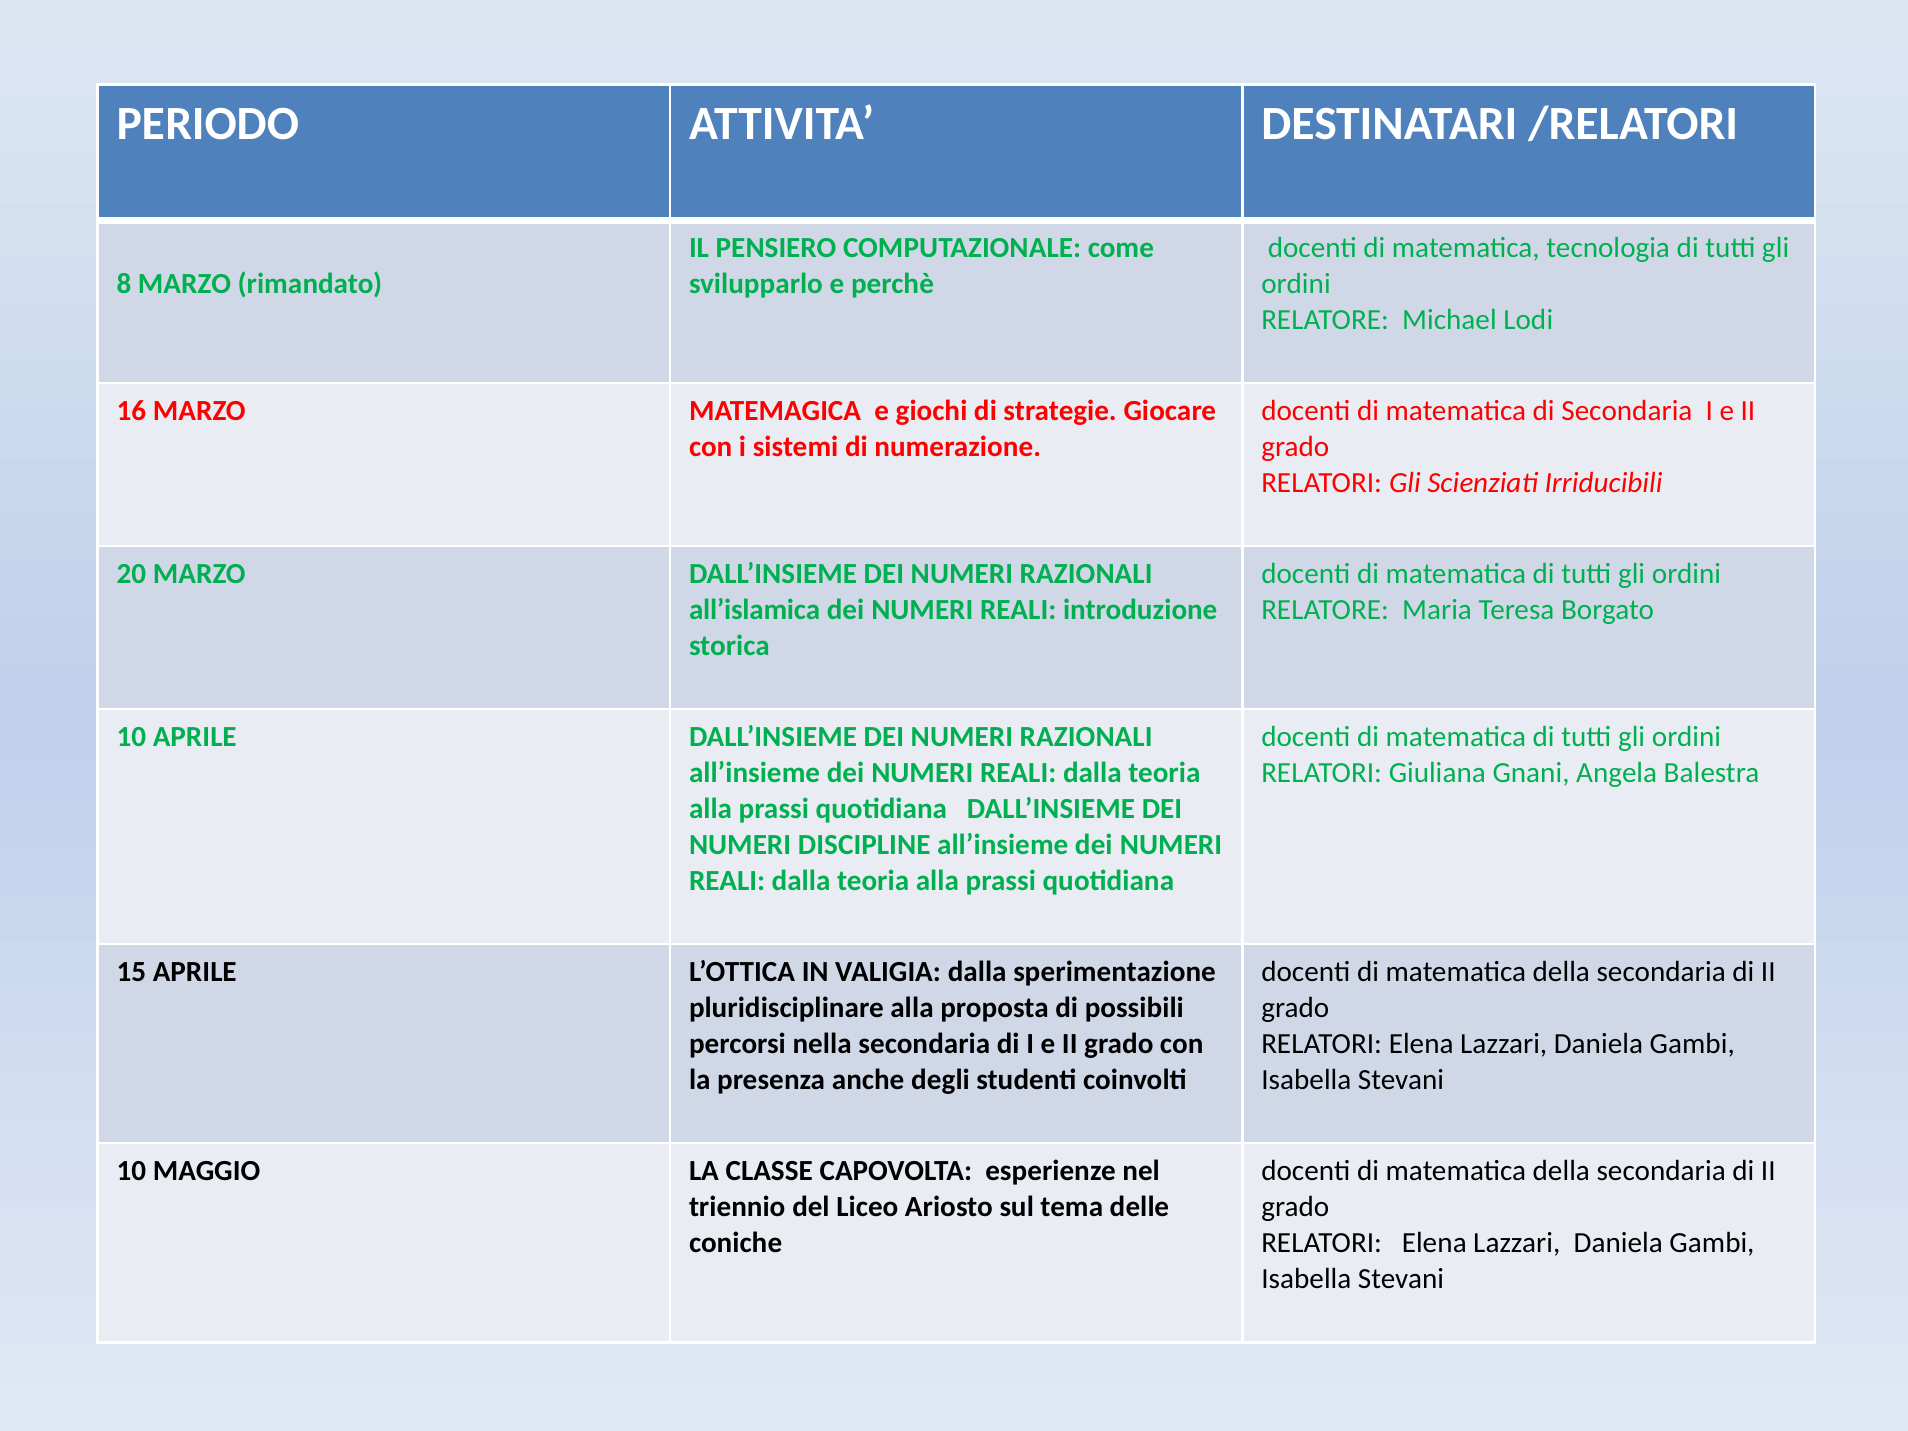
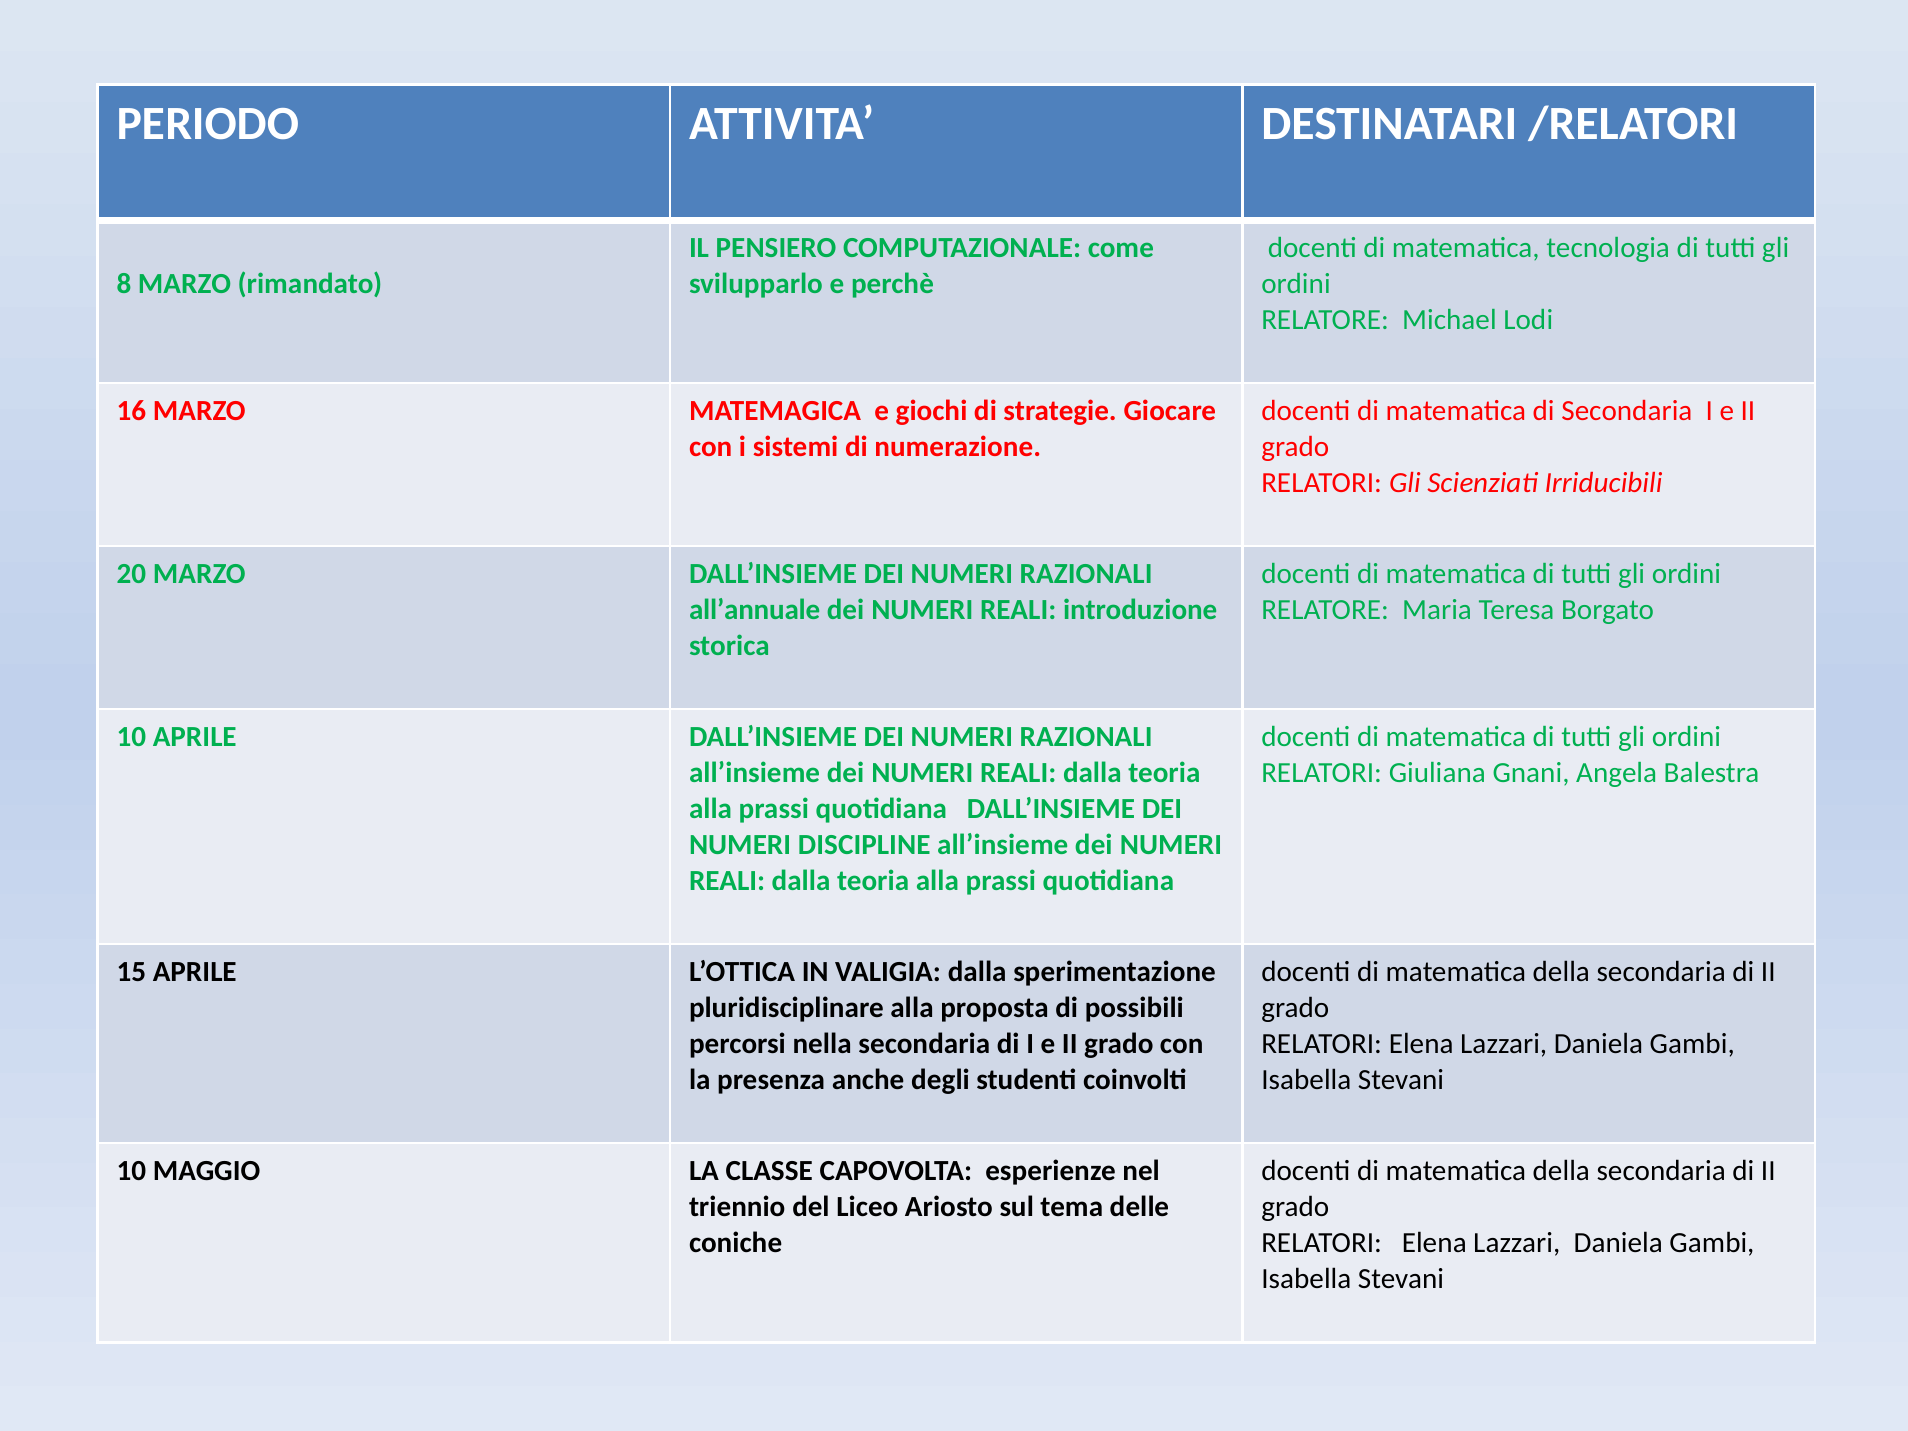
all’islamica: all’islamica -> all’annuale (755, 610)
